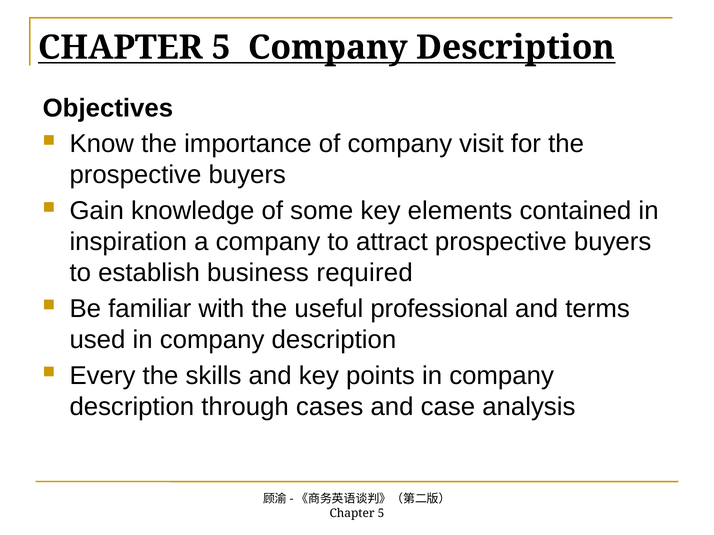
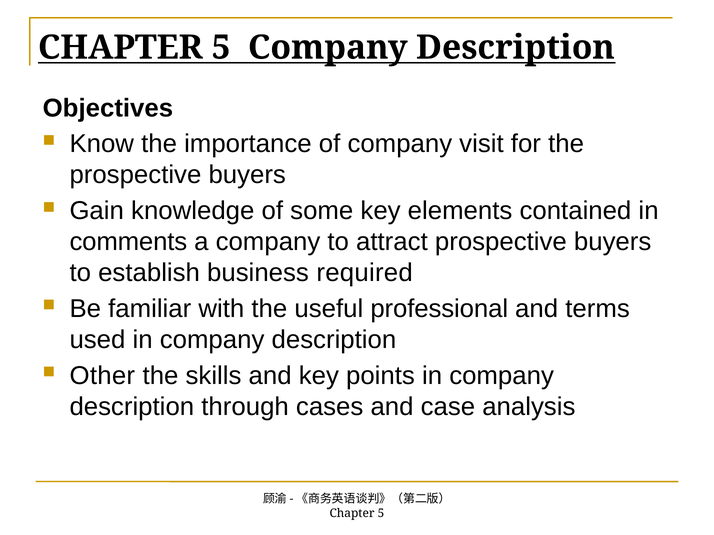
inspiration: inspiration -> comments (128, 242)
Every: Every -> Other (102, 376)
